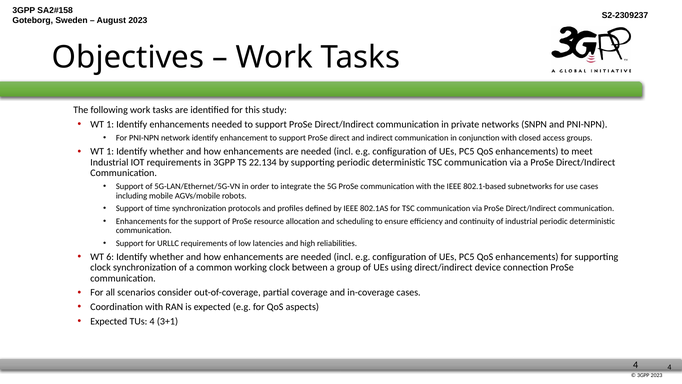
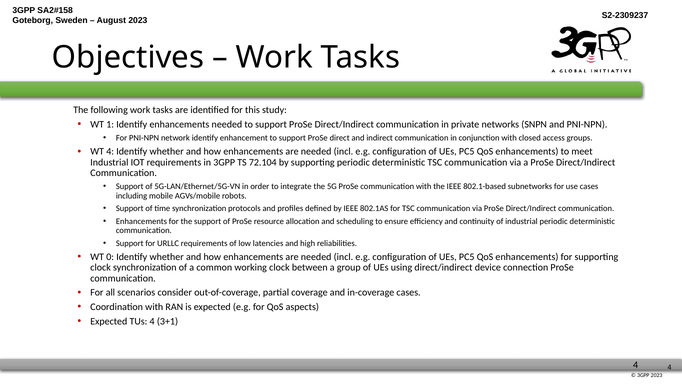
1: 1 -> 4 (110, 151)
22.134: 22.134 -> 72.104 (263, 162)
6: 6 -> 0 (110, 257)
